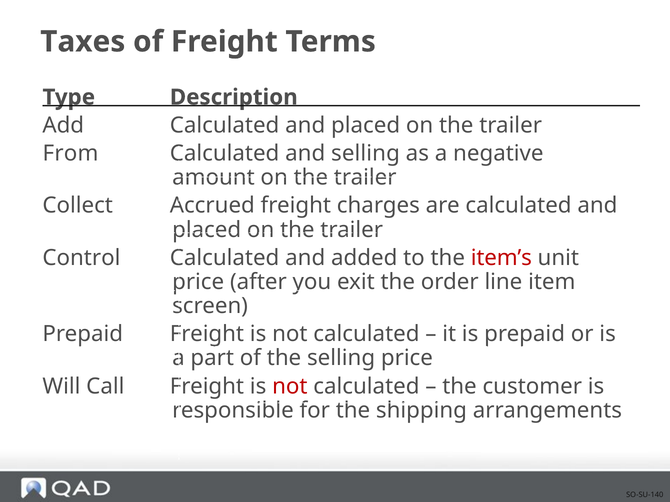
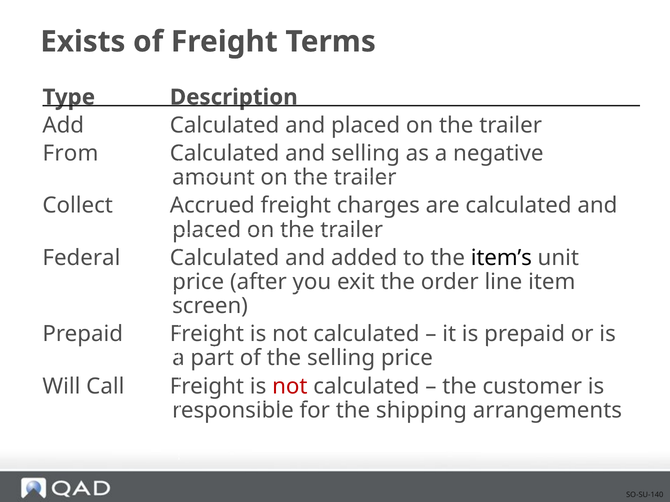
Taxes: Taxes -> Exists (83, 42)
Control: Control -> Federal (81, 258)
item’s colour: red -> black (501, 258)
